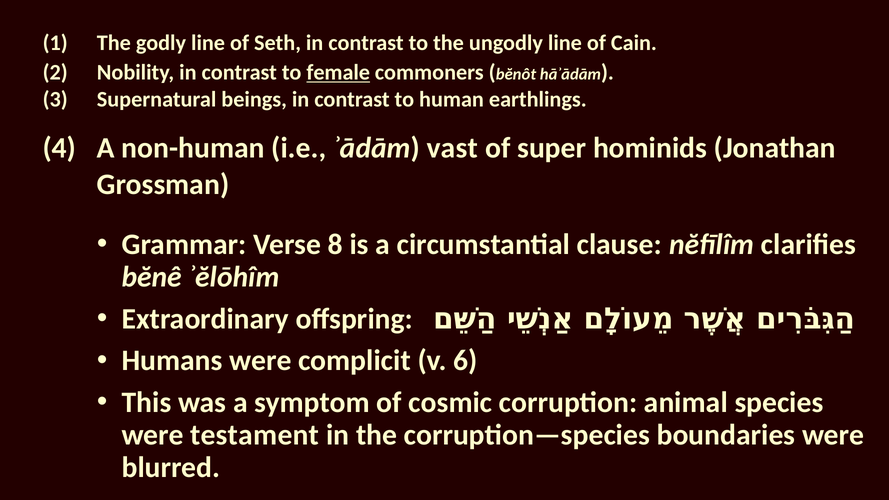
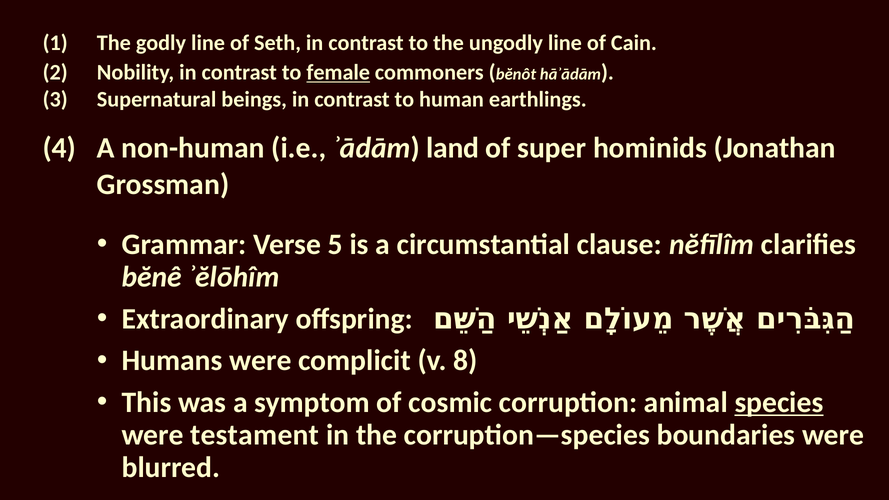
vast: vast -> land (453, 148)
8: 8 -> 5 (335, 244)
6: 6 -> 8 (465, 361)
species underline: none -> present (779, 403)
